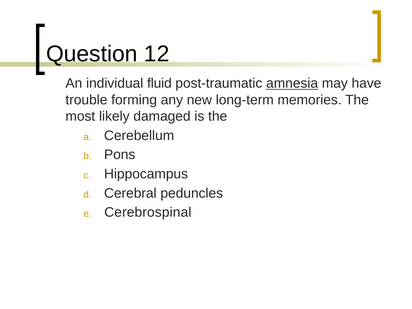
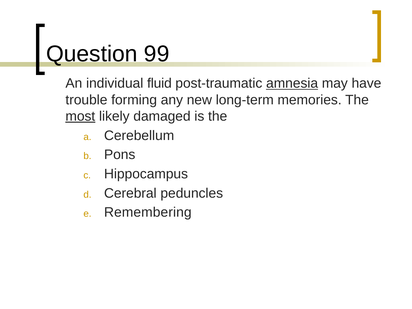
12: 12 -> 99 (157, 54)
most underline: none -> present (80, 116)
Cerebrospinal: Cerebrospinal -> Remembering (148, 212)
